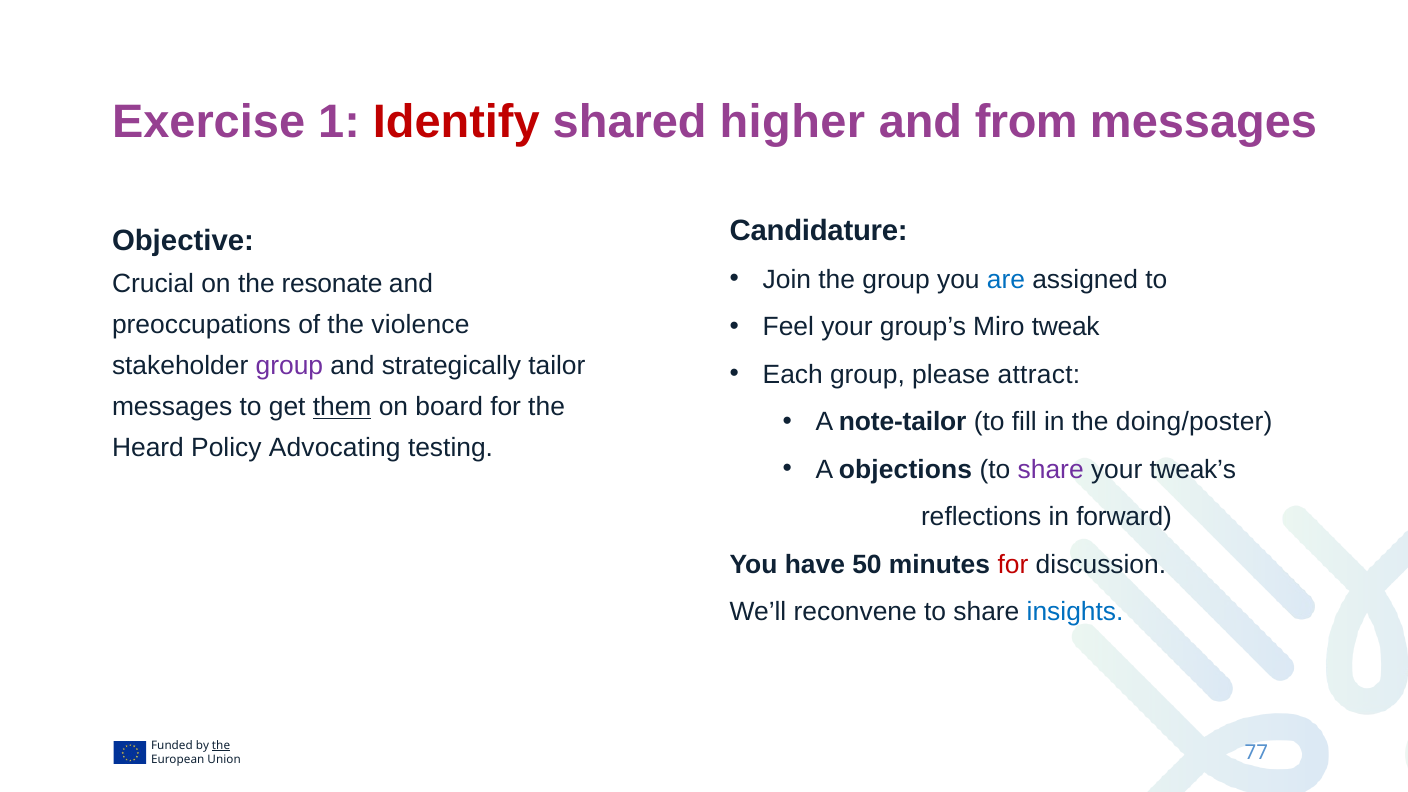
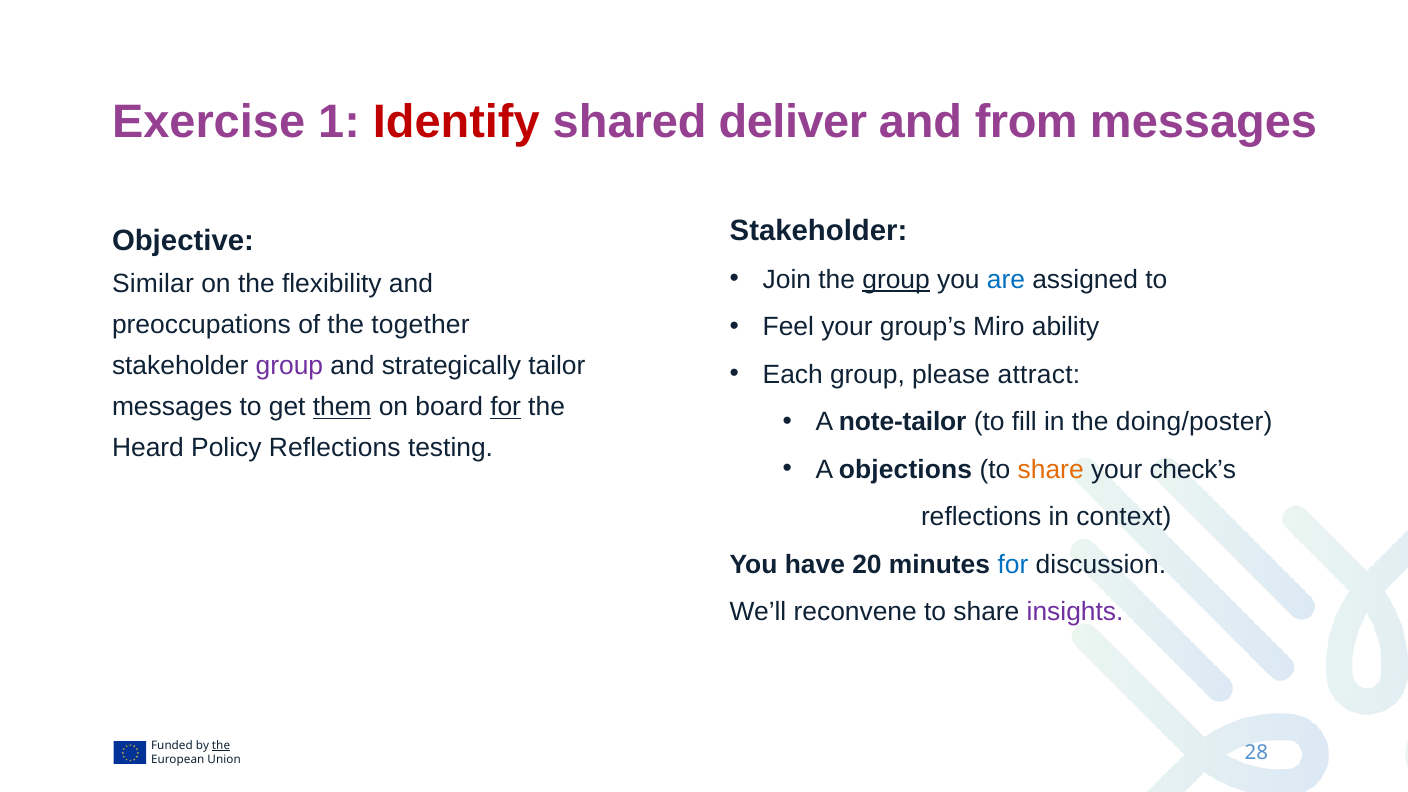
higher: higher -> deliver (793, 122)
Candidature: Candidature -> Stakeholder (819, 230)
group underline: none -> present (896, 280)
Crucial: Crucial -> Similar (153, 284)
resonate: resonate -> flexibility (332, 284)
violence: violence -> together (420, 325)
tweak: tweak -> ability (1066, 327)
for underline: none -> present (506, 407)
Policy Advocating: Advocating -> Reflections (335, 448)
share colour: purple -> orange (1051, 470)
tweak’s: tweak’s -> check’s (1193, 470)
forward: forward -> context (1124, 517)
50: 50 -> 20 (867, 565)
for colour: red -> blue (1013, 565)
insights colour: blue -> purple (1075, 612)
77: 77 -> 28 (1256, 752)
